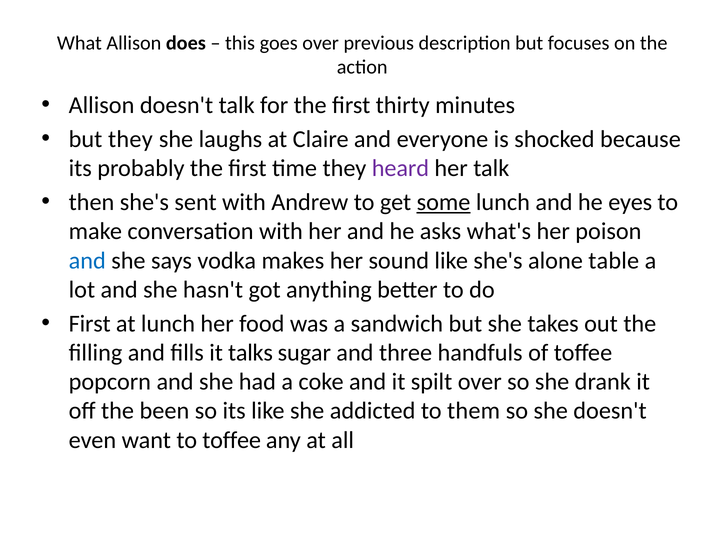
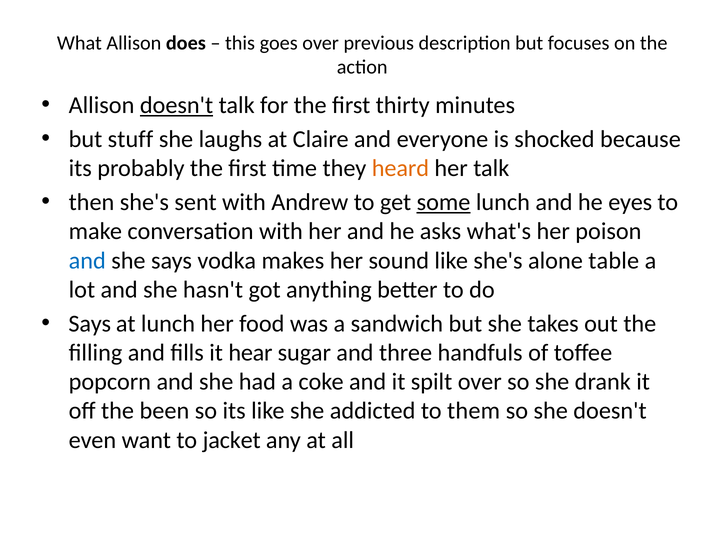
doesn't underline: none -> present (177, 105)
but they: they -> stuff (130, 139)
heard colour: purple -> orange (400, 168)
First: First -> Says (90, 324)
talks: talks -> hear (250, 353)
to toffee: toffee -> jacket (232, 440)
